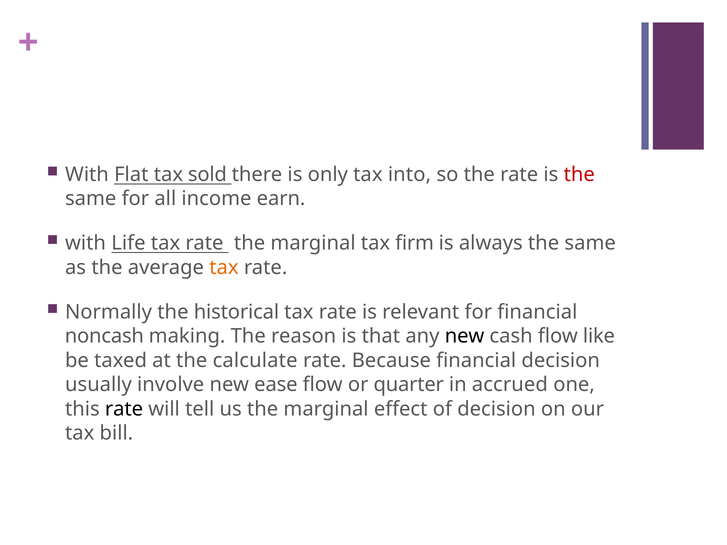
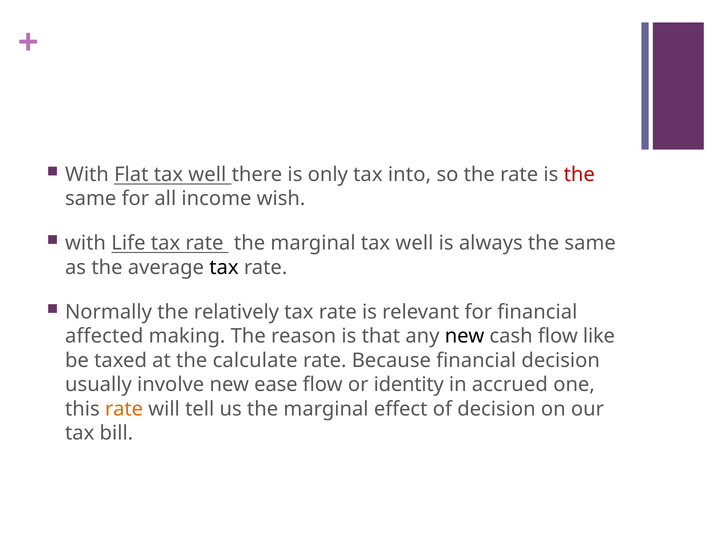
Flat tax sold: sold -> well (207, 175)
earn: earn -> wish (281, 199)
marginal tax firm: firm -> well (414, 243)
tax colour: orange -> black (224, 268)
historical: historical -> relatively (236, 312)
noncash: noncash -> affected (104, 336)
quarter: quarter -> identity (409, 385)
rate colour: black -> orange (124, 409)
